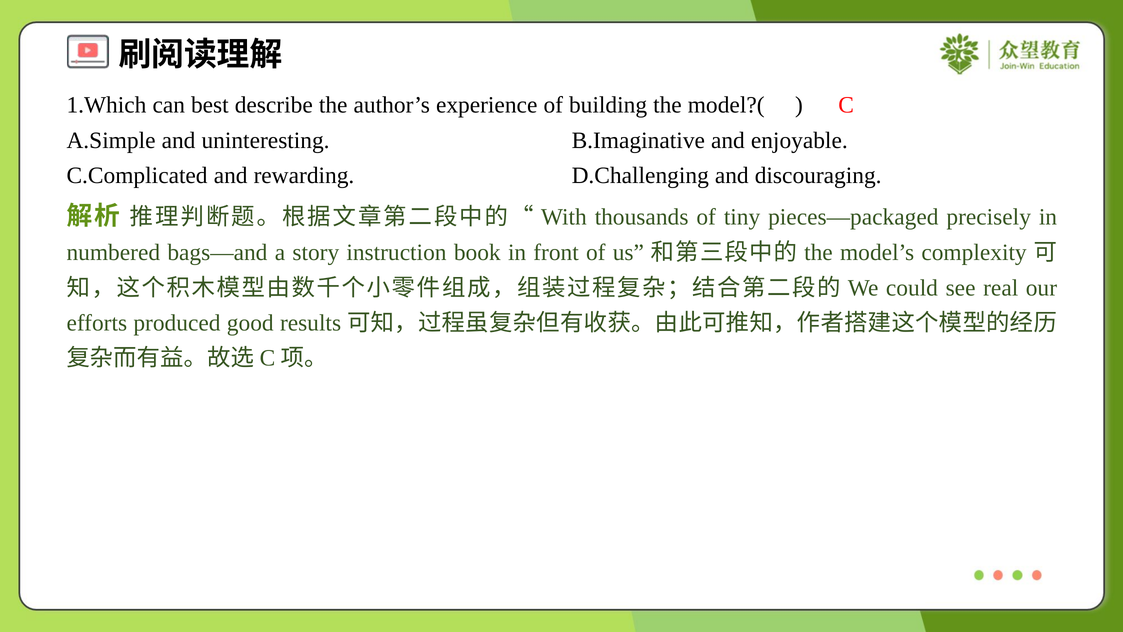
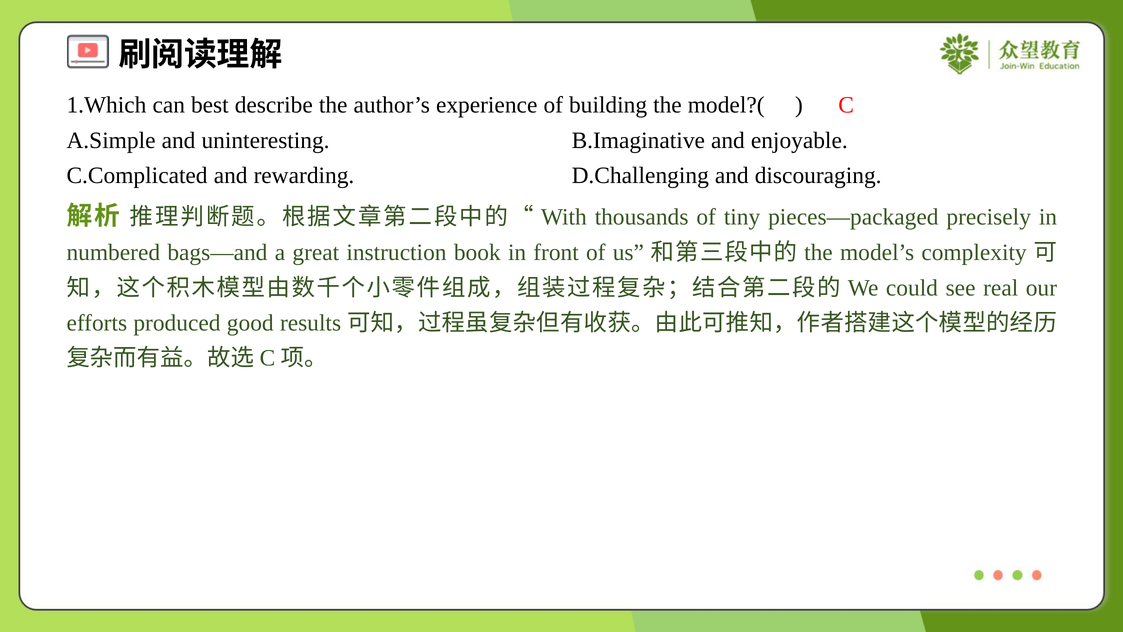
story: story -> great (316, 253)
